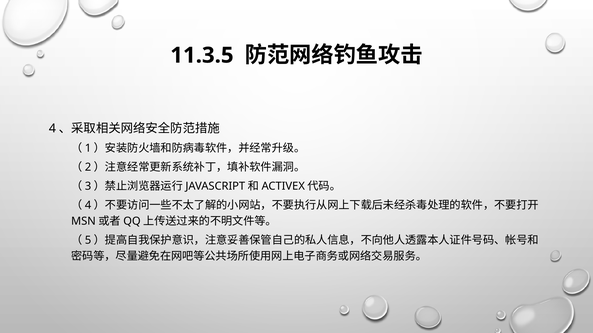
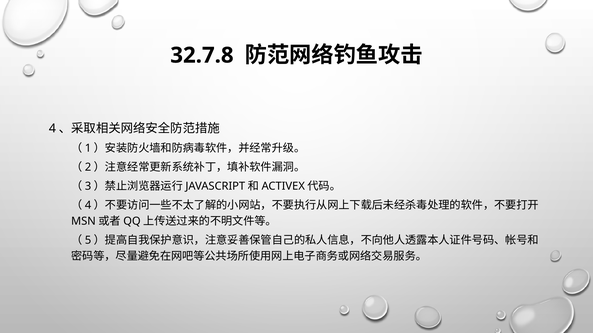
11.3.5: 11.3.5 -> 32.7.8 (202, 55)
